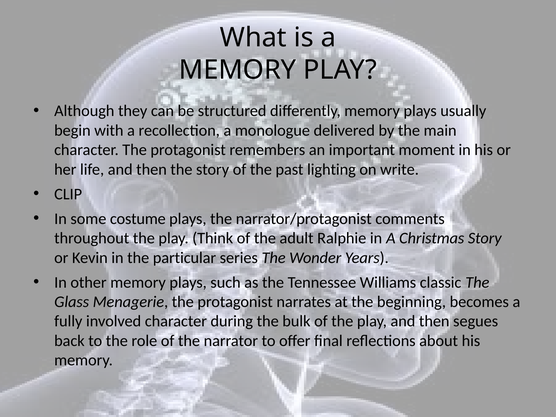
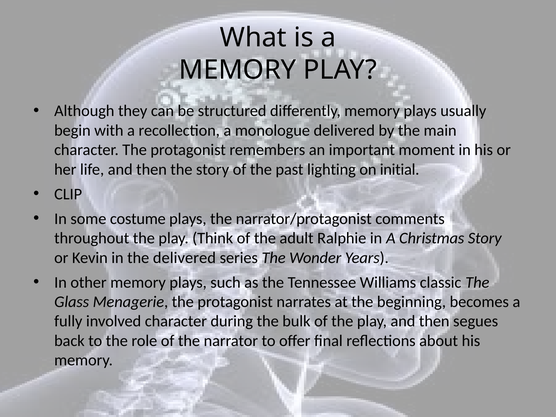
write: write -> initial (400, 169)
the particular: particular -> delivered (184, 258)
